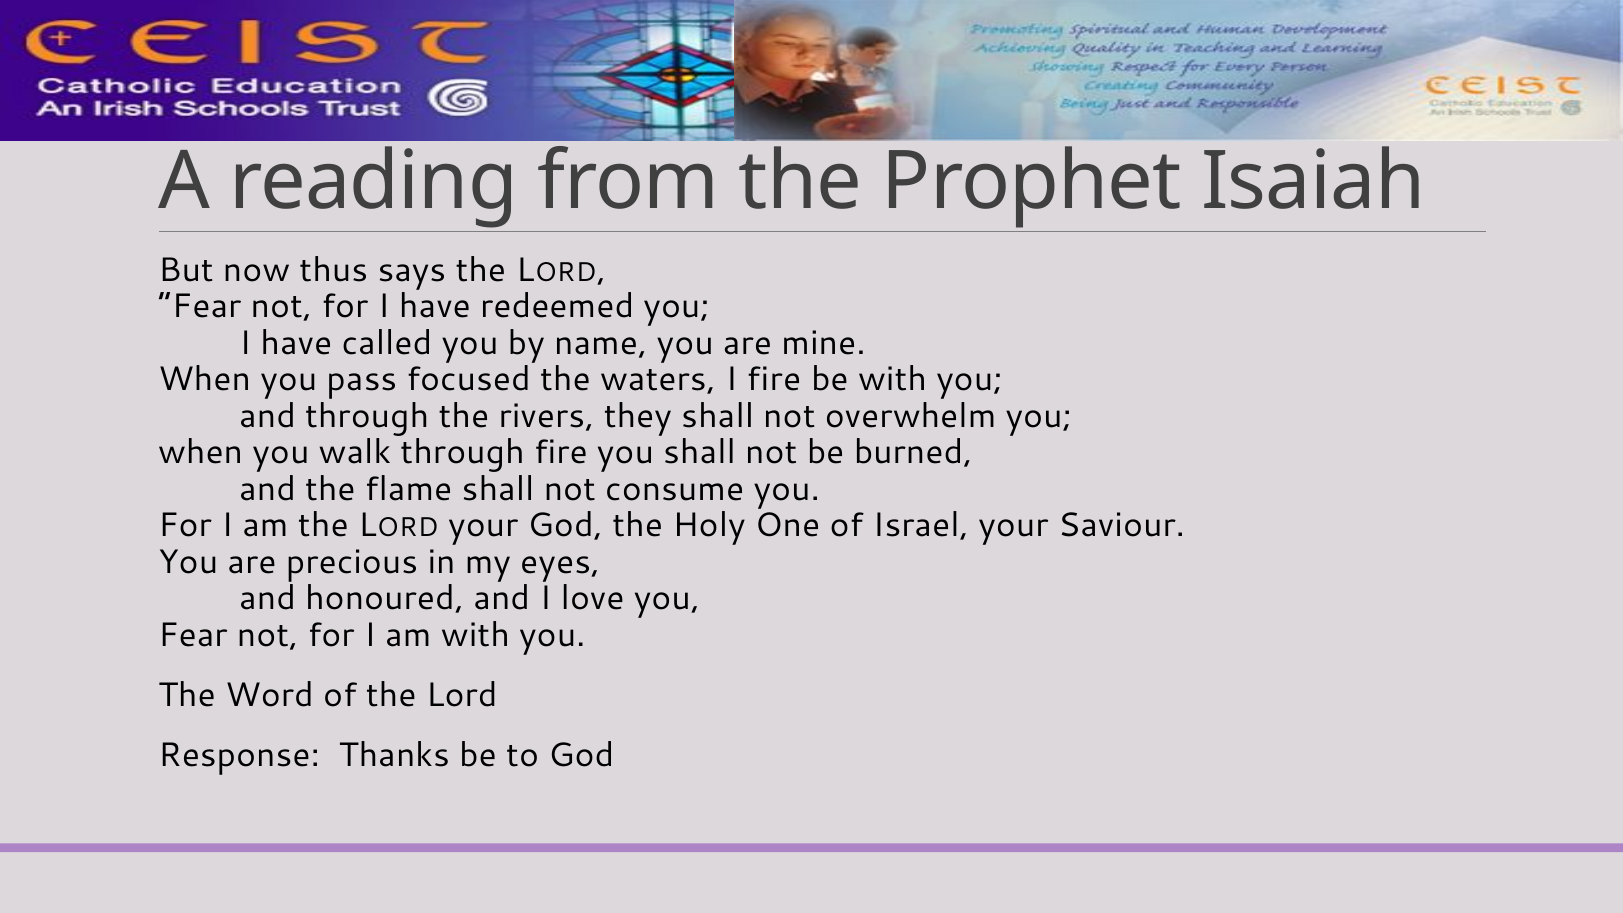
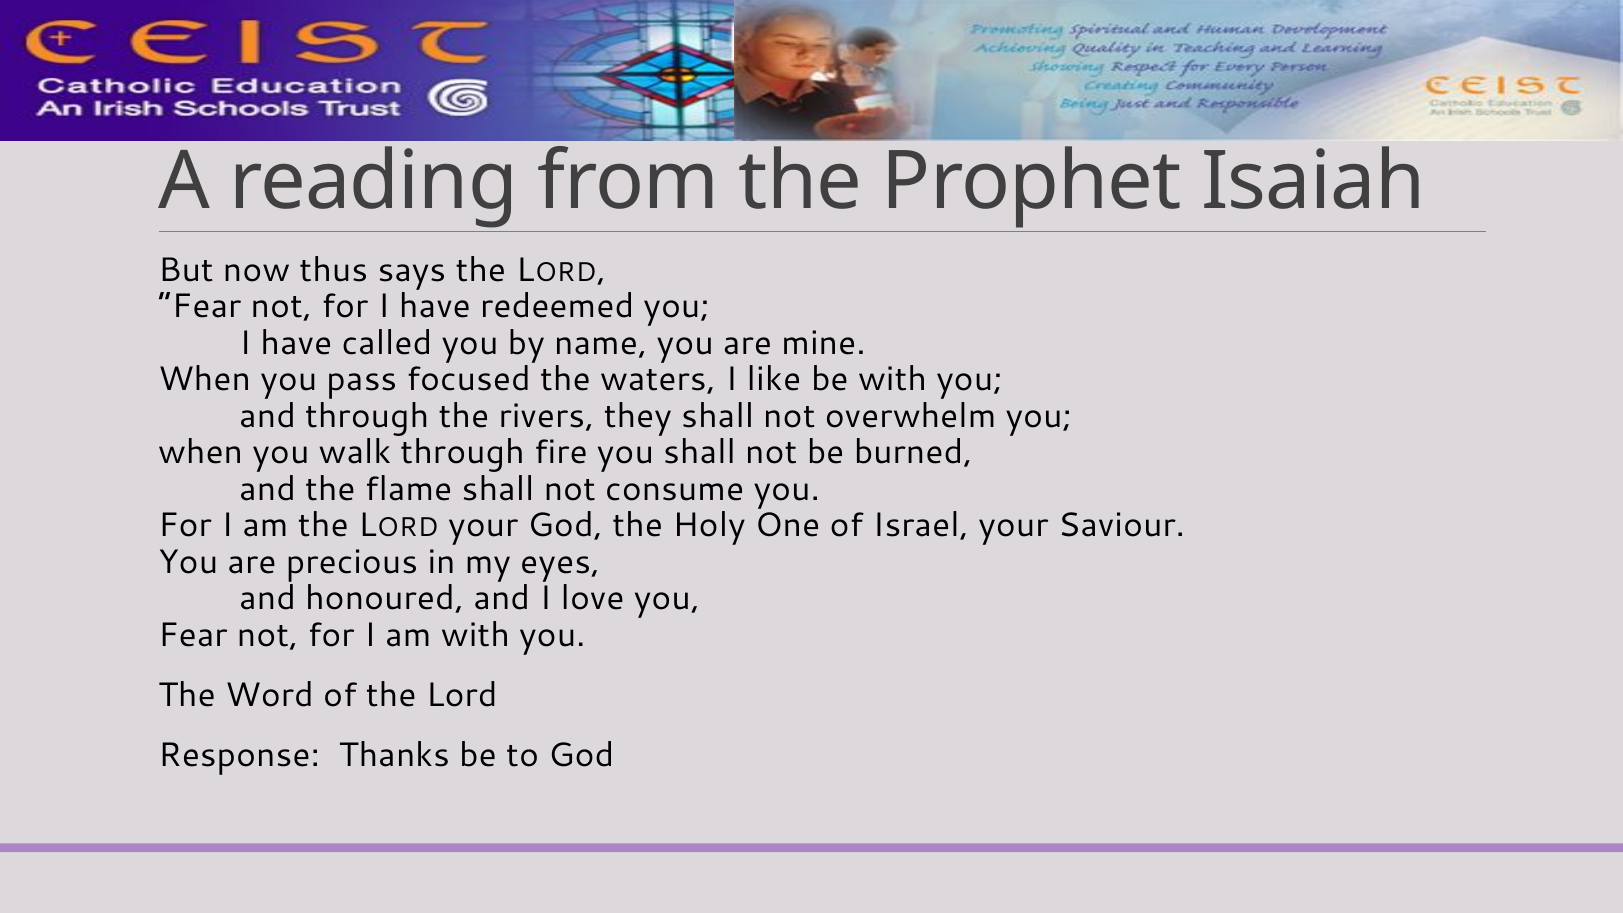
I fire: fire -> like (774, 380)
